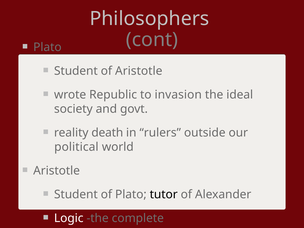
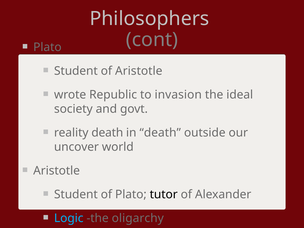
in rulers: rulers -> death (160, 133)
political: political -> uncover (76, 147)
Logic colour: white -> light blue (69, 218)
complete: complete -> oligarchy (138, 218)
